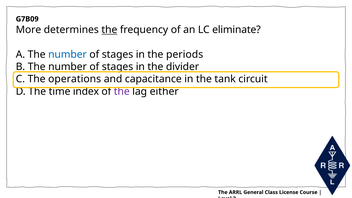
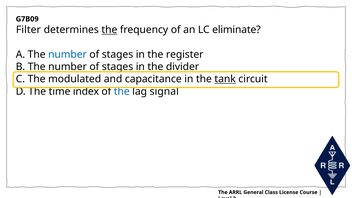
More: More -> Filter (28, 30)
periods: periods -> register (185, 54)
operations: operations -> modulated (75, 79)
tank underline: none -> present (225, 79)
the colour: purple -> blue (122, 91)
either: either -> signal (164, 91)
